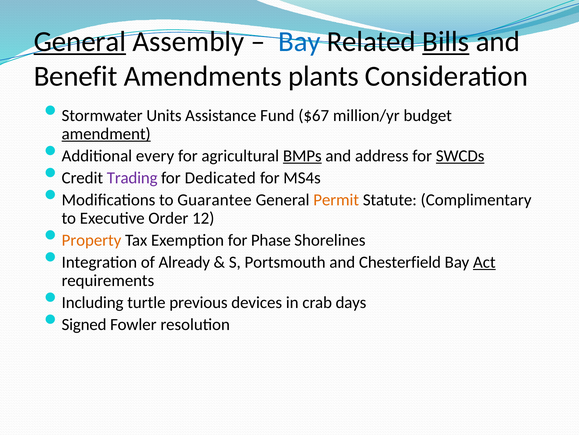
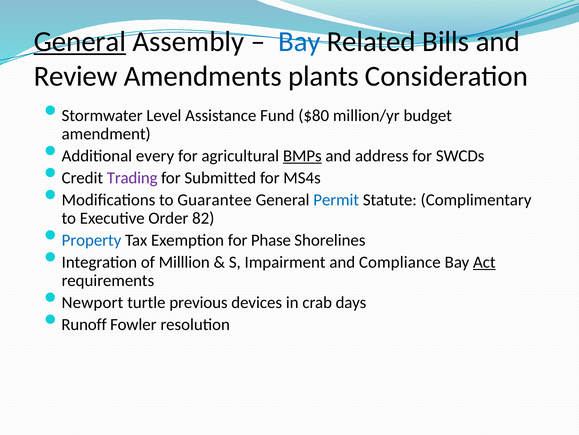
Bills underline: present -> none (446, 42)
Benefit: Benefit -> Review (76, 76)
Units: Units -> Level (164, 115)
$67: $67 -> $80 (314, 115)
amendment underline: present -> none (106, 134)
SWCDs underline: present -> none (460, 156)
Dedicated: Dedicated -> Submitted (220, 178)
Permit colour: orange -> blue (336, 200)
12: 12 -> 82 (203, 218)
Property colour: orange -> blue (91, 240)
Already: Already -> Milllion (184, 262)
Portsmouth: Portsmouth -> Impairment (285, 262)
Chesterfield: Chesterfield -> Compliance (400, 262)
Including: Including -> Newport (92, 302)
Signed: Signed -> Runoff (84, 324)
